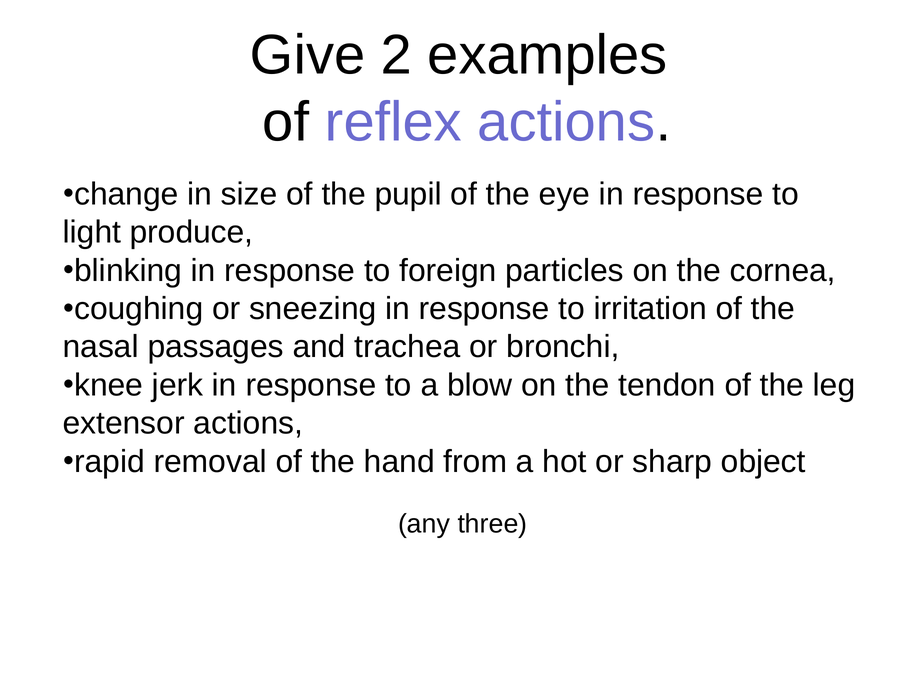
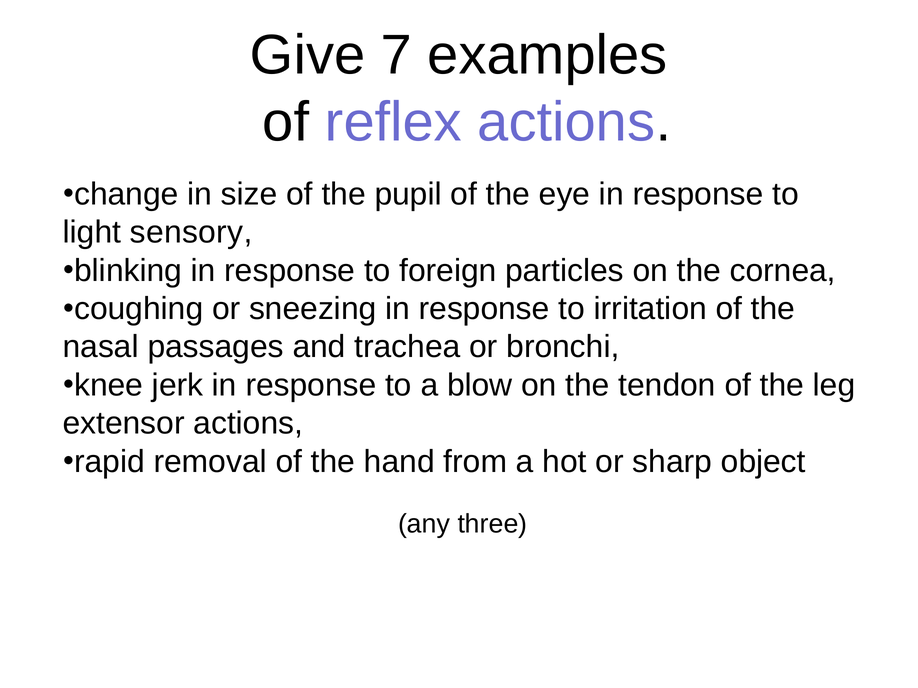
2: 2 -> 7 (396, 55)
produce: produce -> sensory (191, 232)
